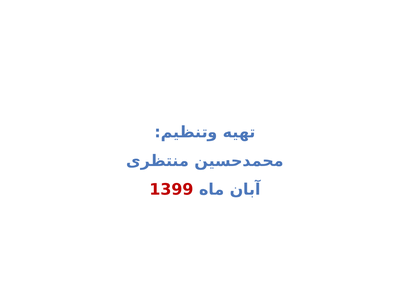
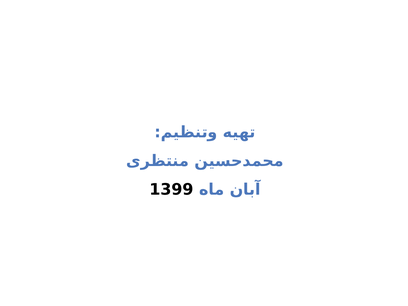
1399 colour: red -> black (172, 189)
